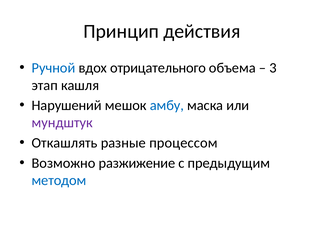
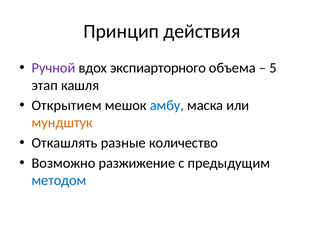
Ручной colour: blue -> purple (53, 68)
отрицательного: отрицательного -> экспиарторного (158, 68)
3: 3 -> 5 (273, 68)
Нарушений: Нарушений -> Открытием (67, 105)
мундштук colour: purple -> orange (62, 123)
процессом: процессом -> количество (183, 143)
